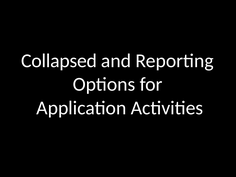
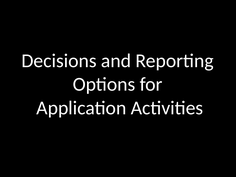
Collapsed: Collapsed -> Decisions (59, 61)
